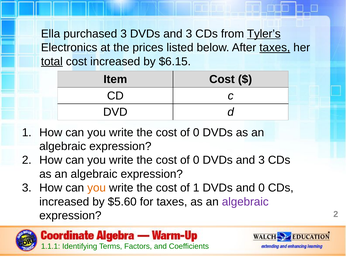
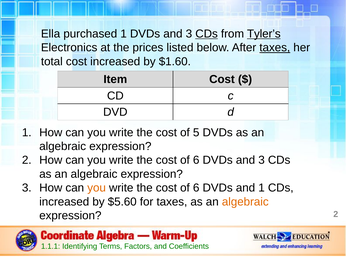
purchased 3: 3 -> 1 (124, 34)
CDs underline: none -> present (207, 34)
total underline: present -> none (52, 61)
$6.15: $6.15 -> $1.60 (175, 61)
0: 0 -> 5 (196, 132)
0: 0 -> 6 (196, 160)
1: 1 -> 6 (196, 188)
and 0: 0 -> 1 (262, 188)
algebraic colour: purple -> orange (245, 201)
